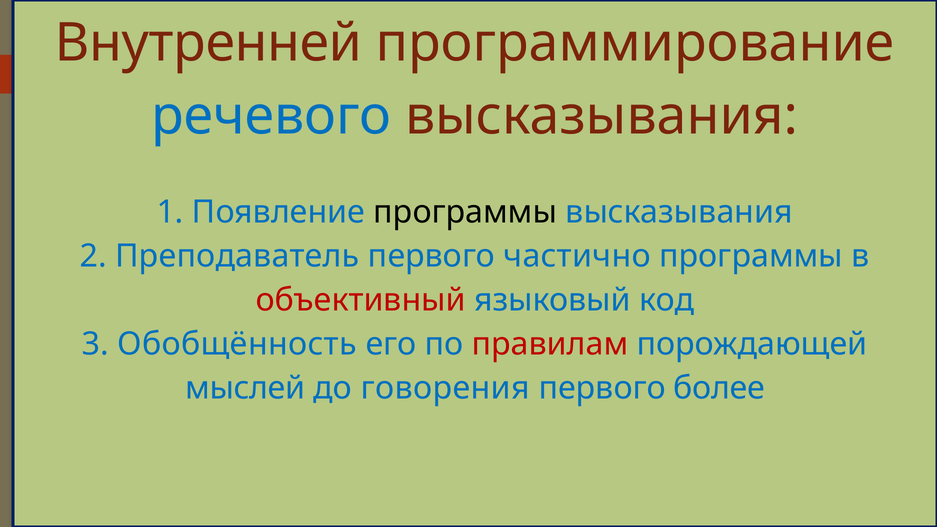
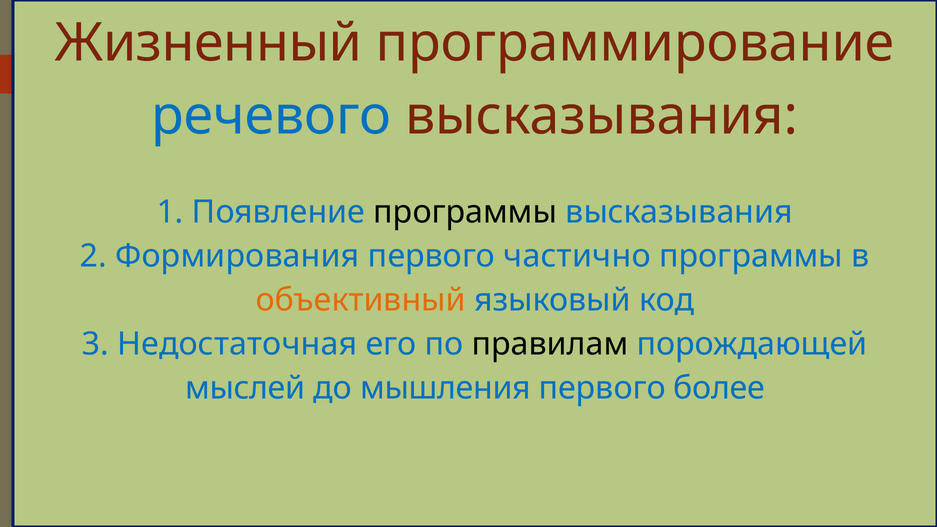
Внутренней: Внутренней -> Жизненный (209, 43)
Преподаватель: Преподаватель -> Формирования (237, 256)
объективный colour: red -> orange (361, 300)
Обобщённость: Обобщённость -> Недостаточная (237, 344)
правилам colour: red -> black (550, 344)
говорения: говорения -> мышления (446, 388)
